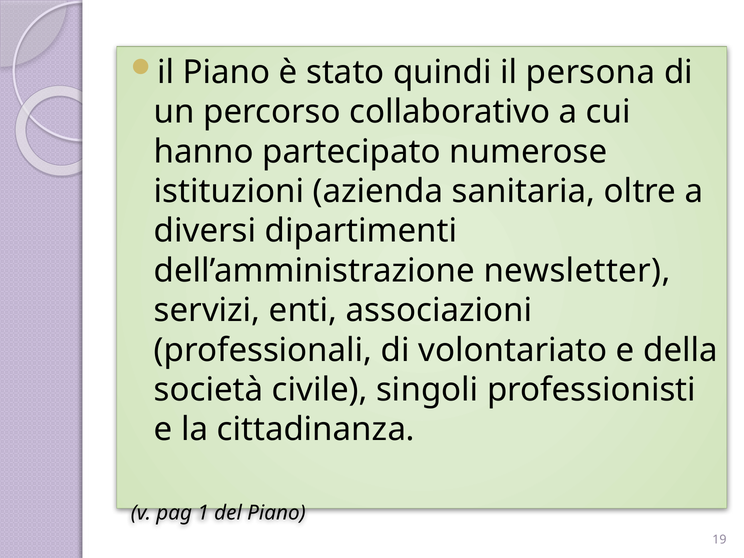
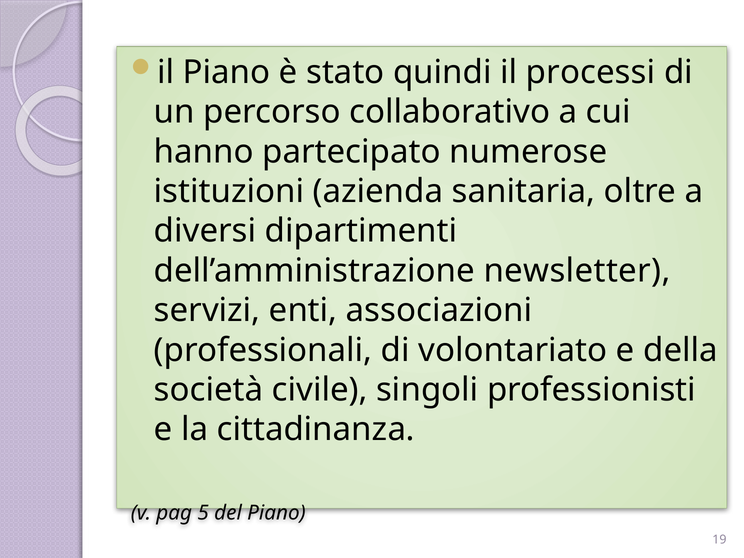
persona: persona -> processi (591, 72)
1: 1 -> 5 (203, 513)
